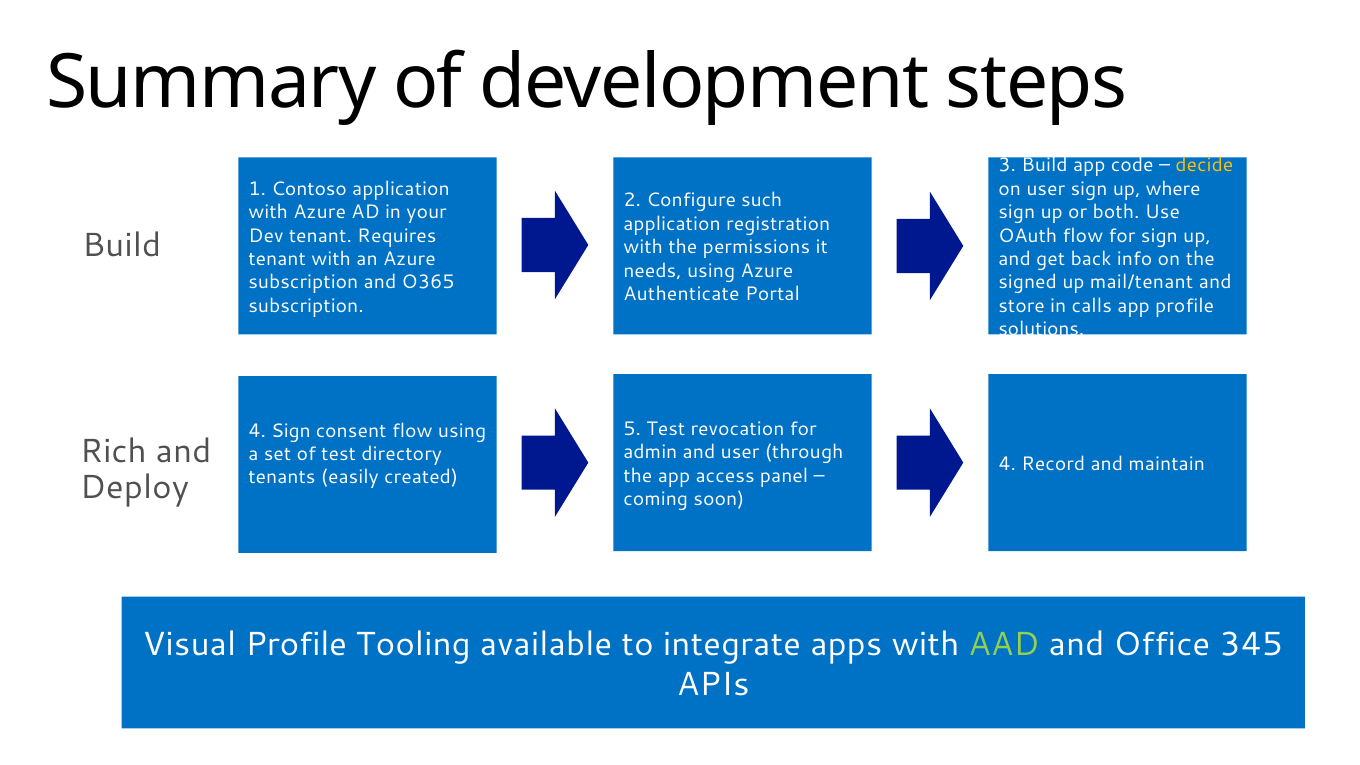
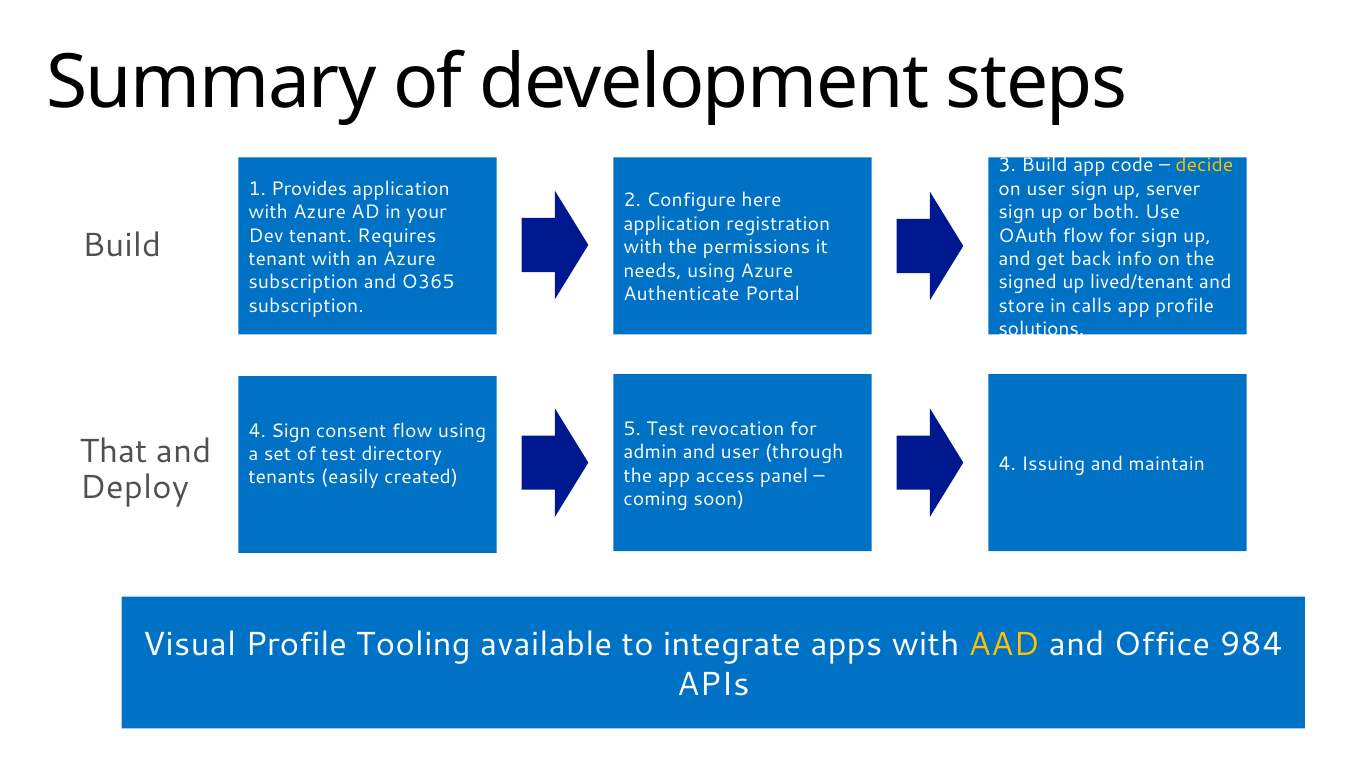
Contoso: Contoso -> Provides (309, 189)
where: where -> server (1173, 189)
such: such -> here (761, 201)
mail/tenant: mail/tenant -> lived/tenant (1142, 282)
Rich: Rich -> That (113, 451)
Record: Record -> Issuing (1053, 464)
AAD colour: light green -> yellow (1004, 645)
345: 345 -> 984 (1251, 645)
